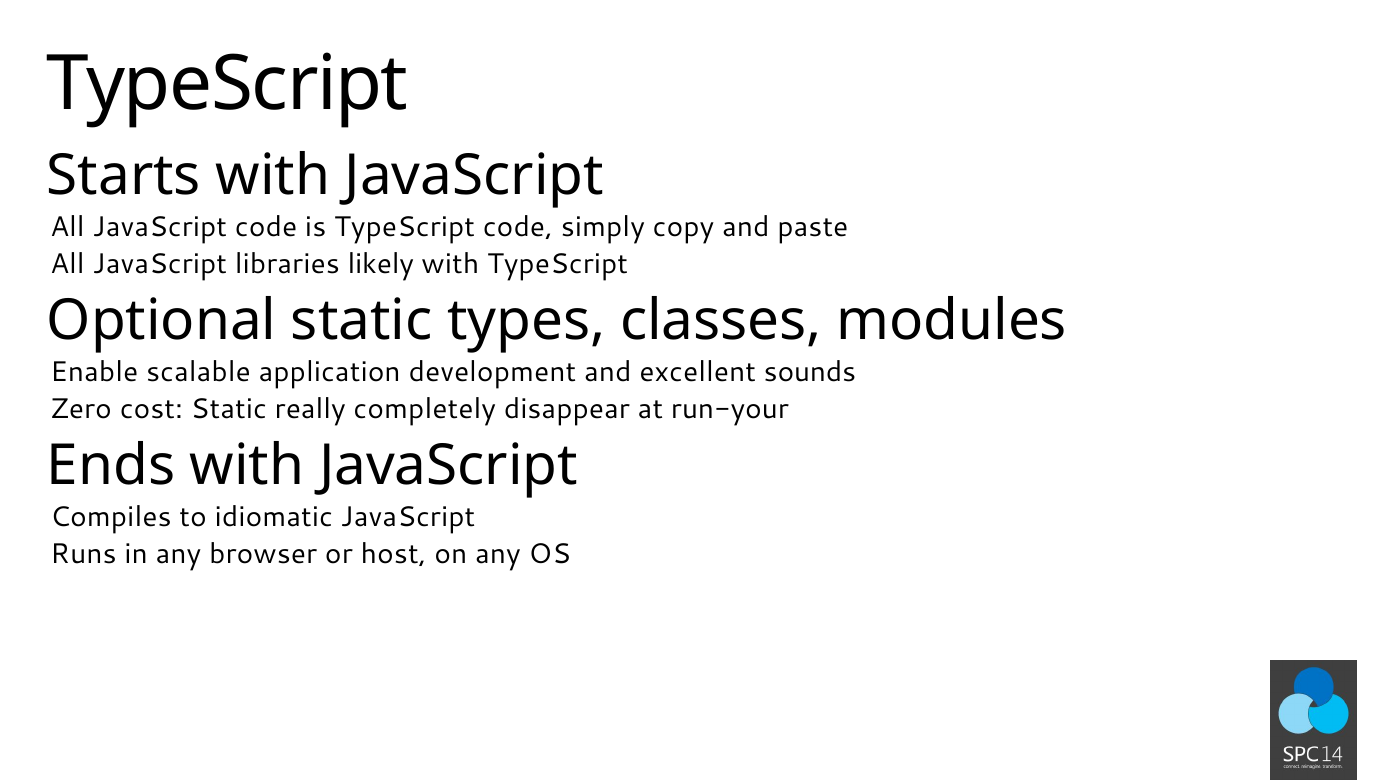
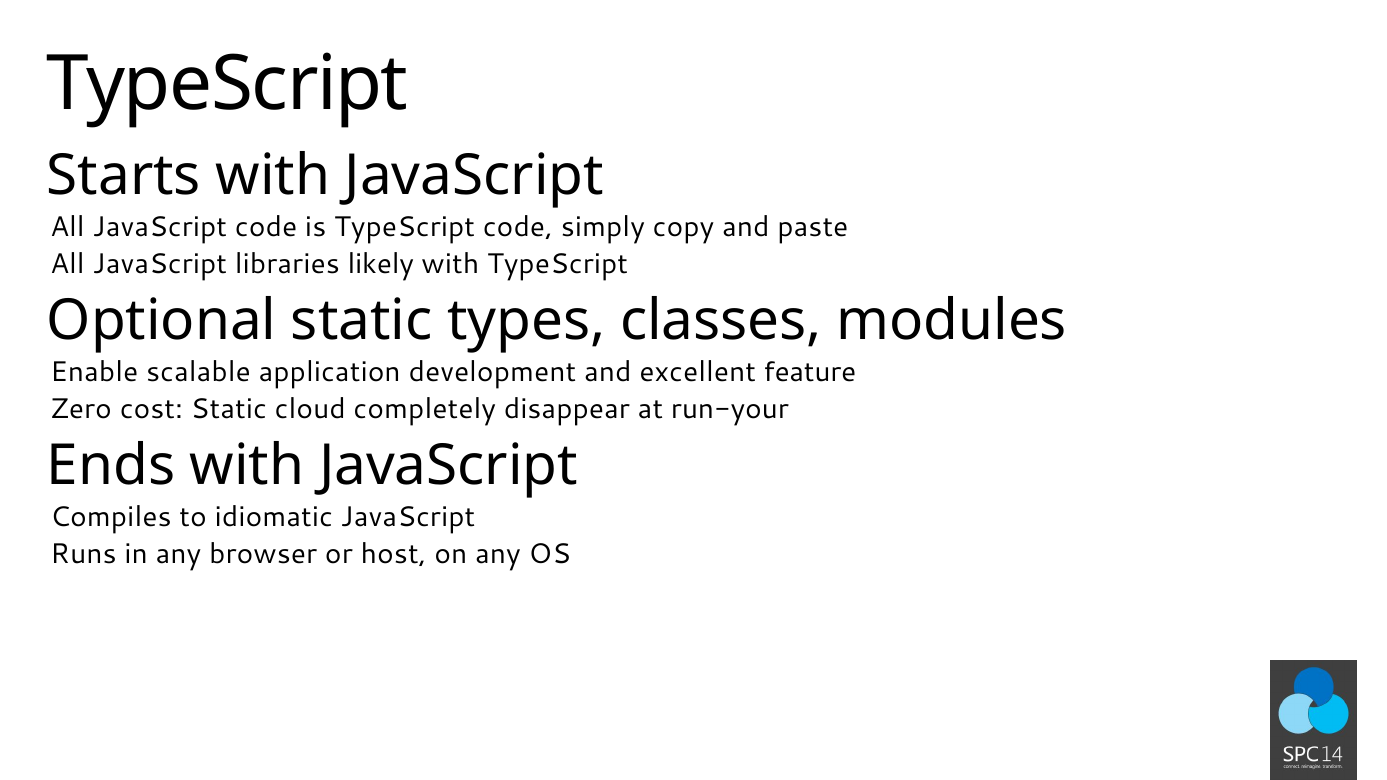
sounds: sounds -> feature (810, 372)
really: really -> cloud (310, 409)
